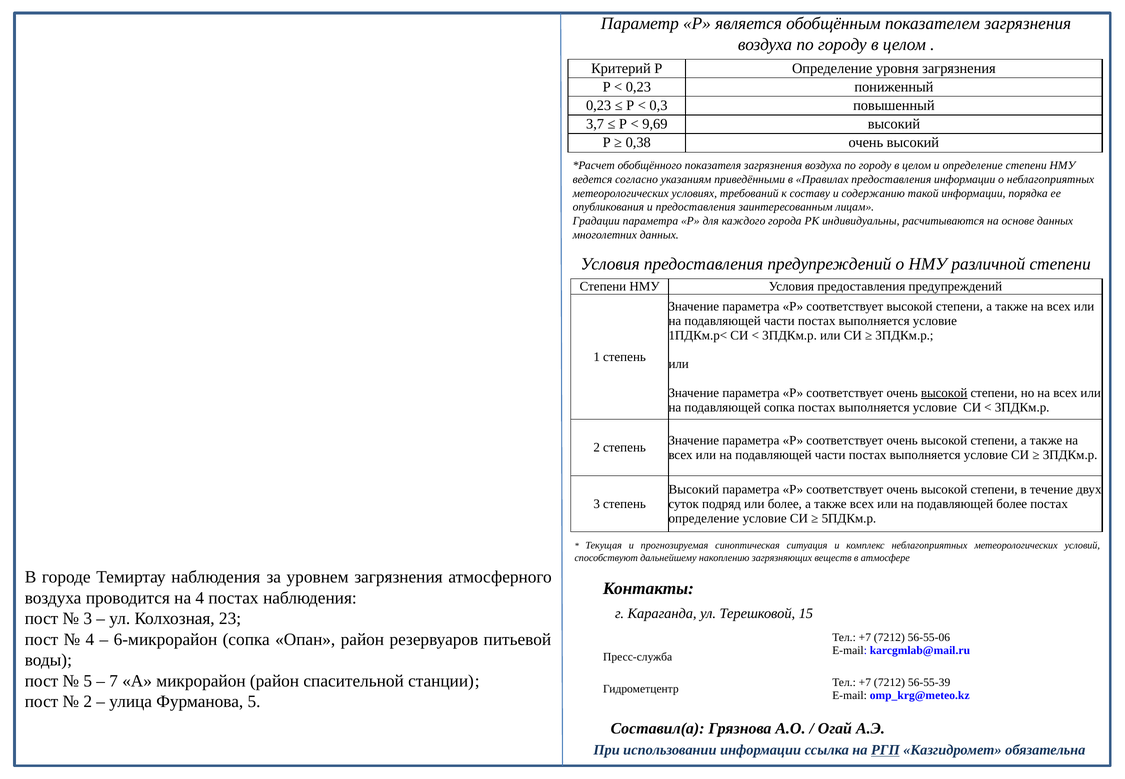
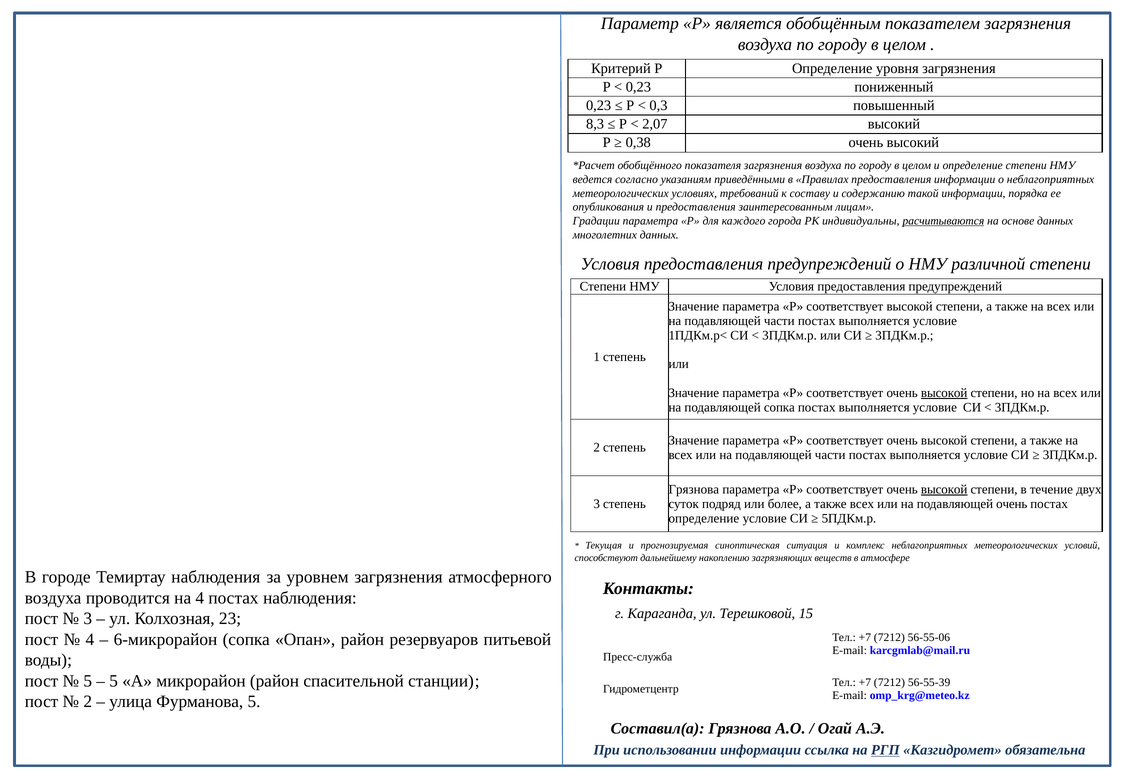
3,7: 3,7 -> 8,3 (595, 124)
9,69: 9,69 -> 2,07 (655, 124)
расчитываются underline: none -> present (943, 221)
Высокий: Высокий -> Грязнова (694, 489)
высокой underline: none -> present (944, 489)
подавляющей более: более -> очень (1012, 504)
7: 7 -> 5 (114, 681)
